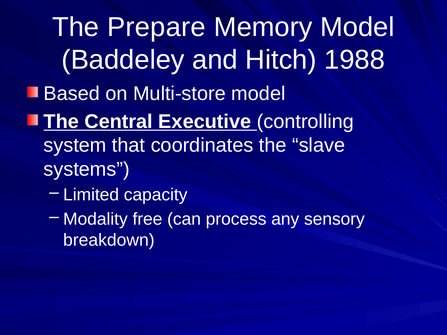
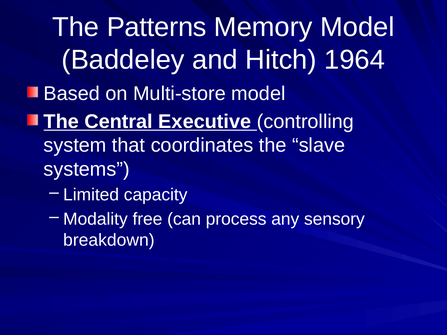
Prepare: Prepare -> Patterns (157, 27)
1988: 1988 -> 1964 (355, 60)
